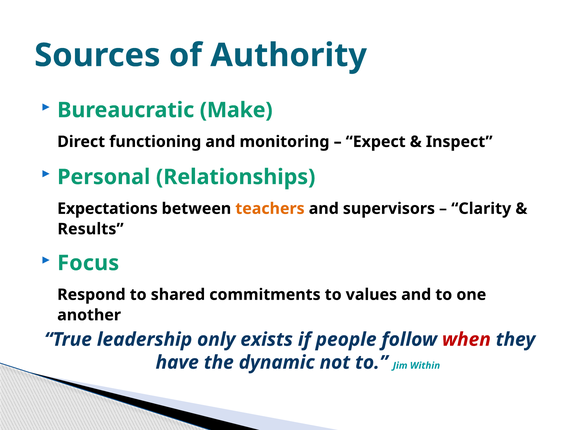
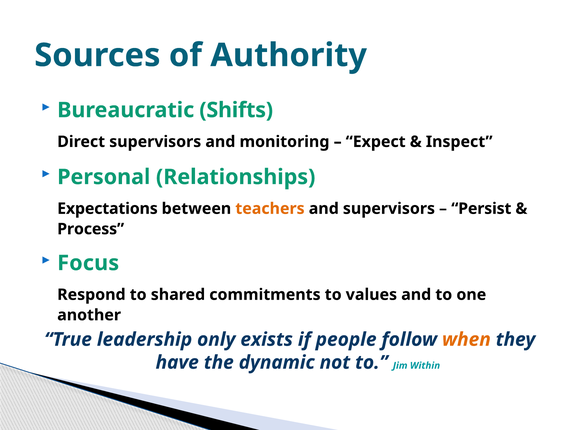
Make: Make -> Shifts (236, 110)
Direct functioning: functioning -> supervisors (155, 142)
Clarity: Clarity -> Persist (481, 208)
Results: Results -> Process (91, 229)
when colour: red -> orange (466, 339)
